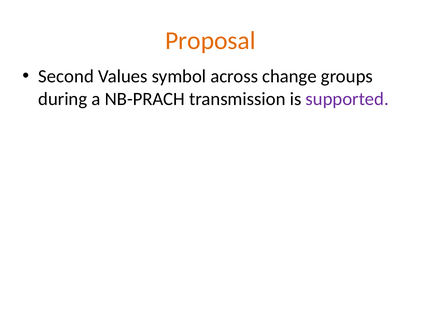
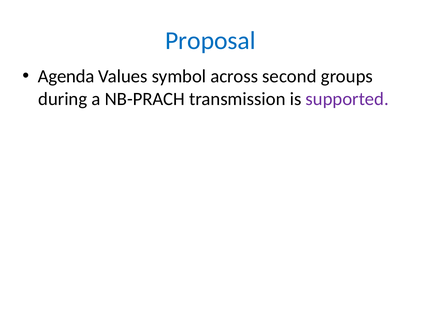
Proposal colour: orange -> blue (210, 41)
Second: Second -> Agenda (66, 76)
change: change -> second (289, 76)
